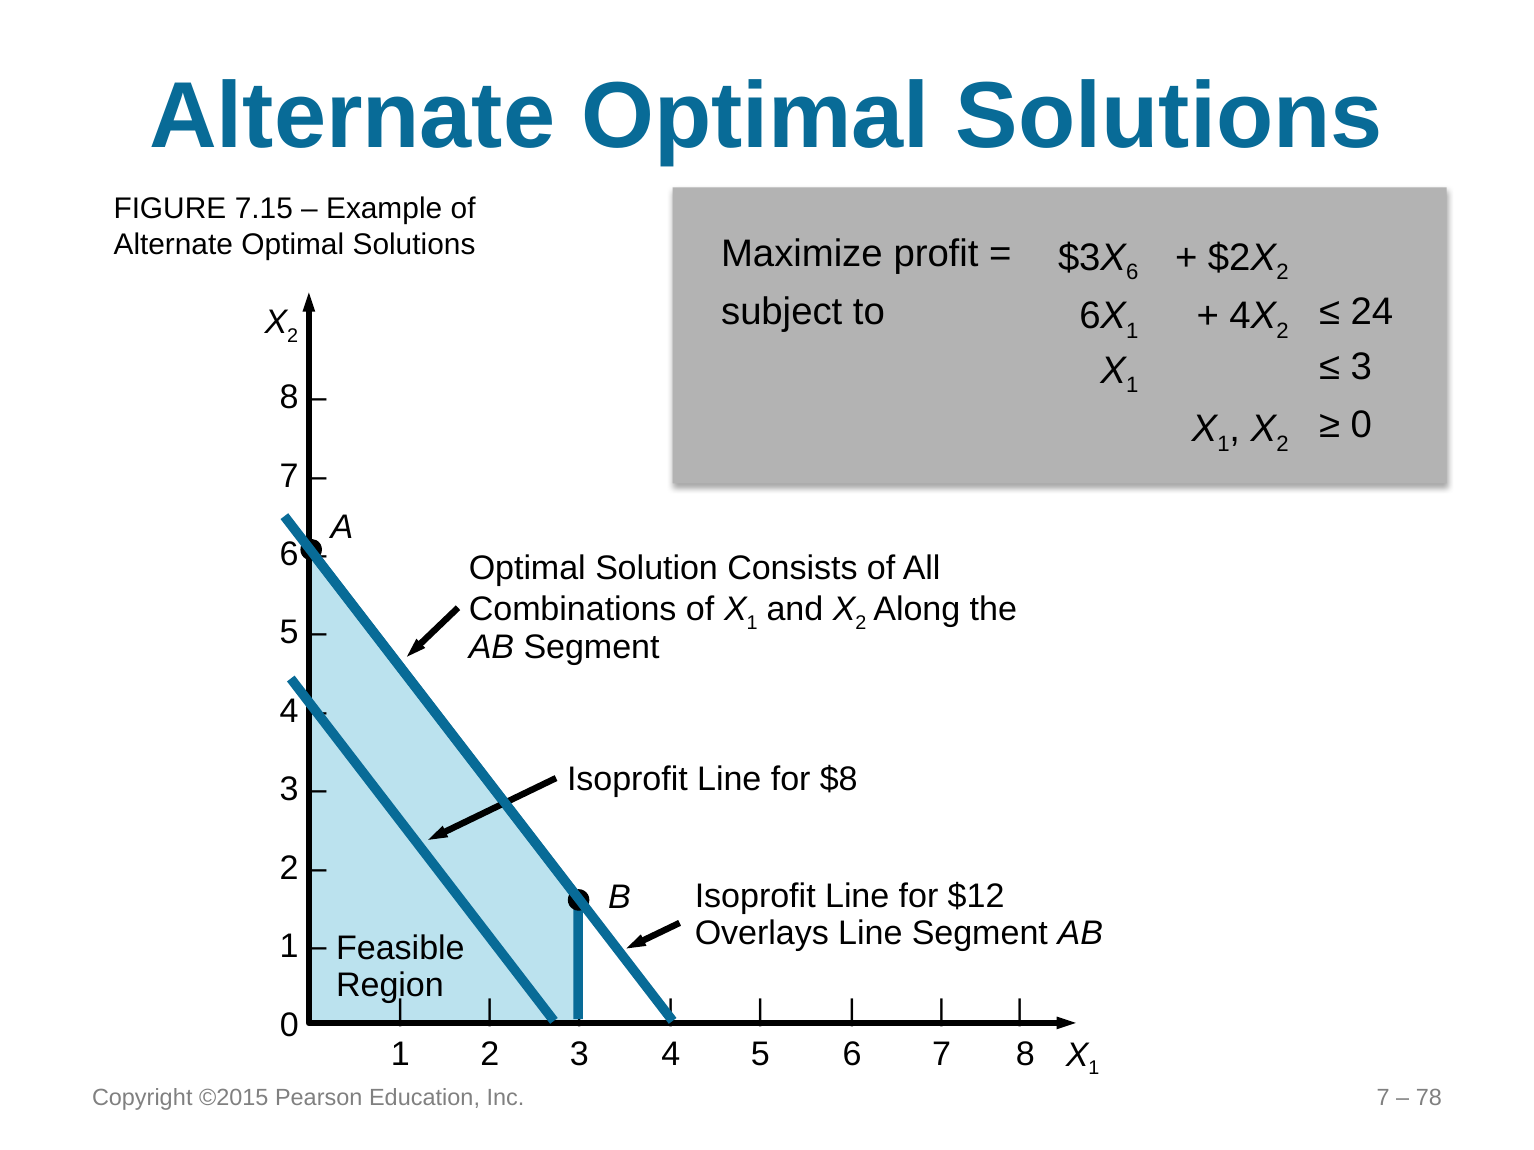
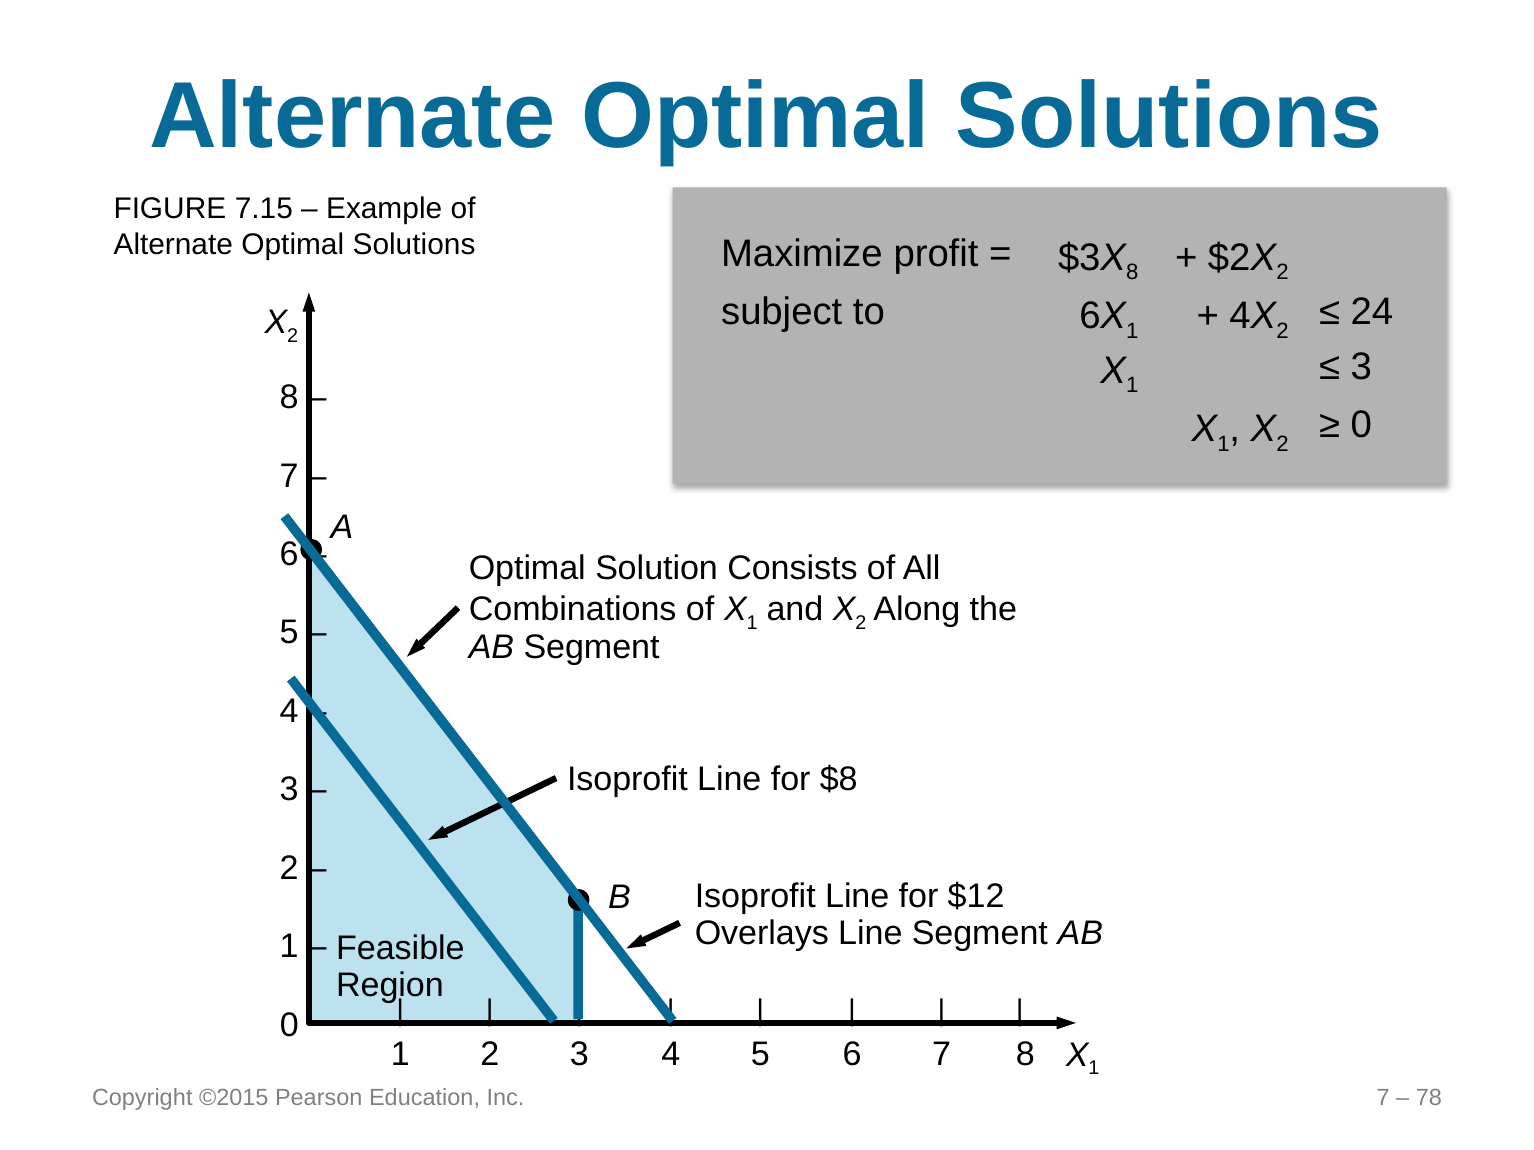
6: 6 -> 8 (1132, 273)
